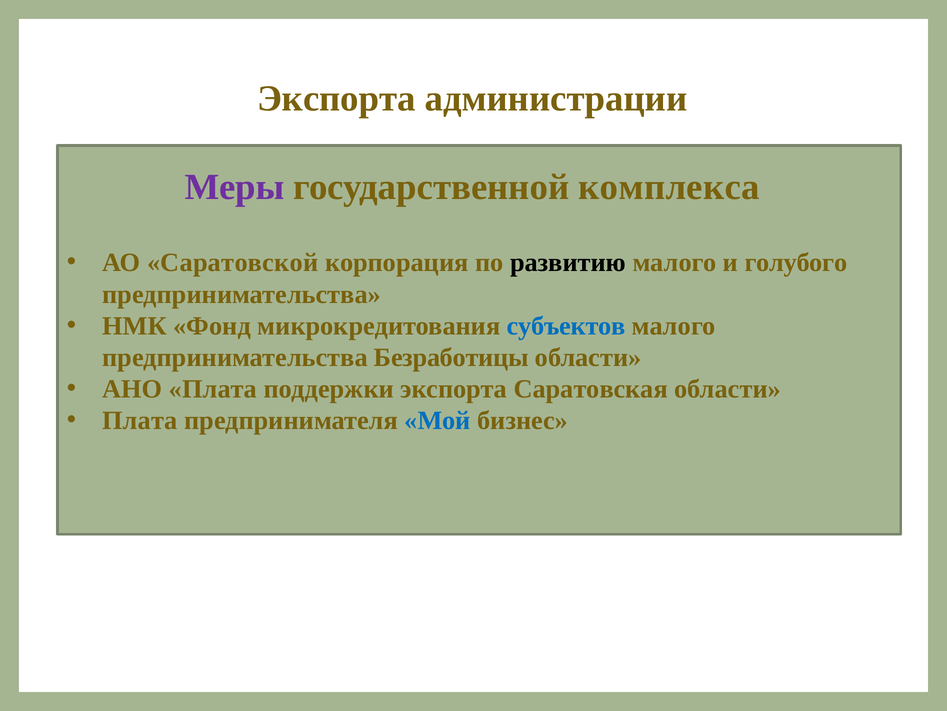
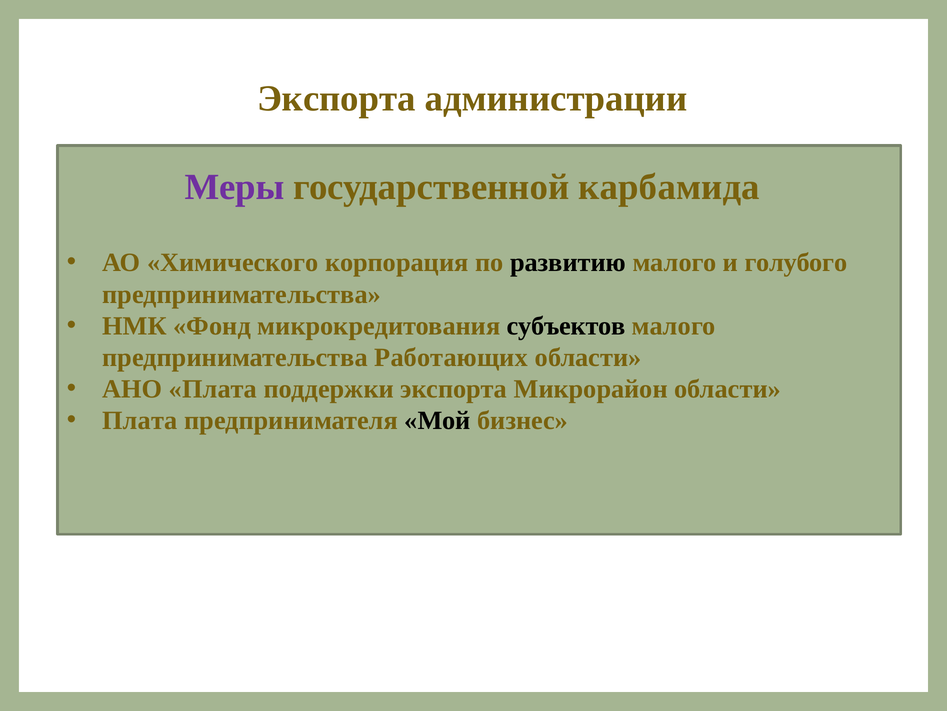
комплекса: комплекса -> карбамида (669, 187)
Саратовской: Саратовской -> Химического (233, 262)
субъектов colour: blue -> black (566, 326)
Безработицы: Безработицы -> Работающих (451, 357)
Саратовская: Саратовская -> Микрорайон (591, 389)
Мой colour: blue -> black (438, 420)
